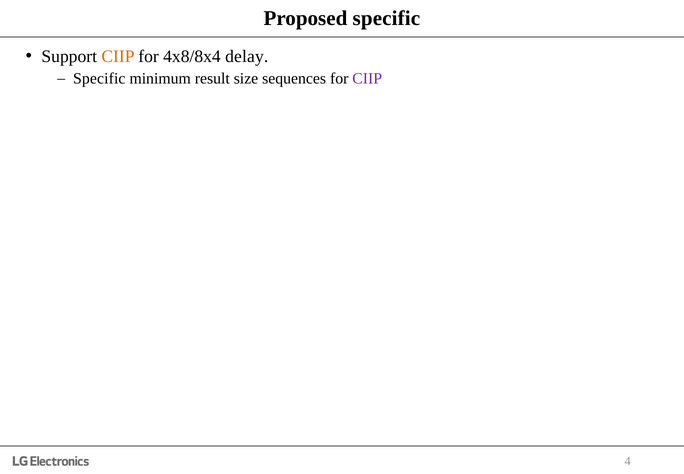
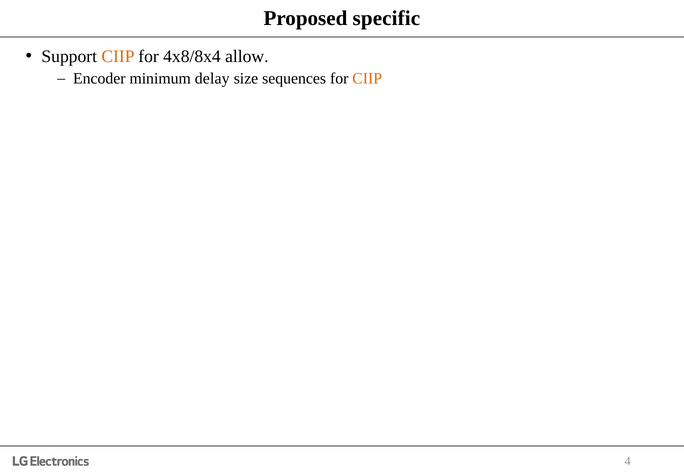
delay: delay -> allow (247, 56)
Specific: Specific -> Encoder (99, 79)
result: result -> delay (212, 79)
CIIP colour: purple -> orange (367, 79)
